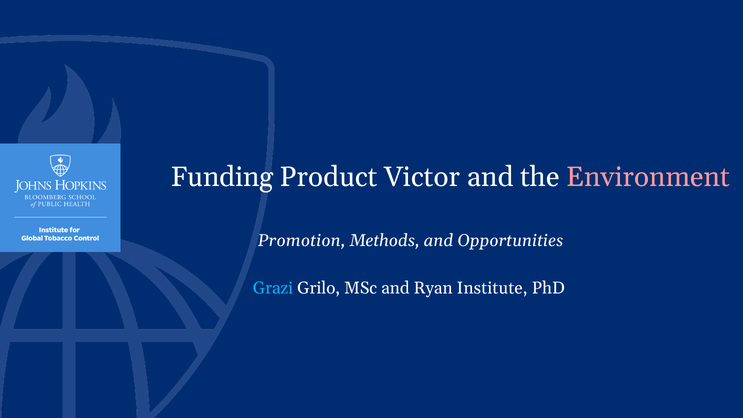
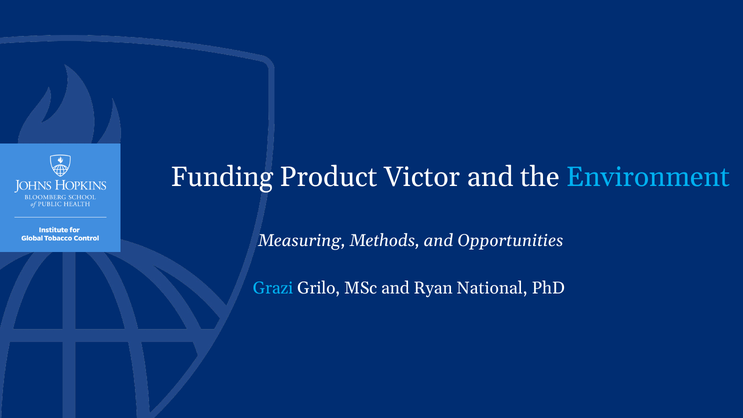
Environment colour: pink -> light blue (648, 177)
Promotion: Promotion -> Measuring (302, 241)
Institute: Institute -> National (492, 288)
